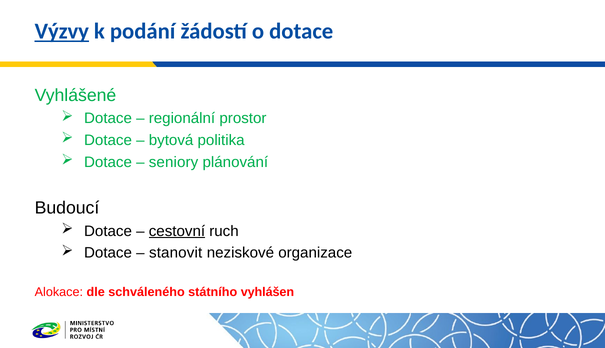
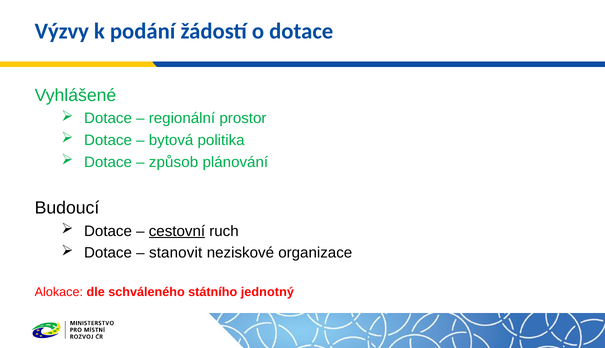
Výzvy underline: present -> none (62, 31)
seniory: seniory -> způsob (174, 163)
vyhlášen: vyhlášen -> jednotný (267, 293)
